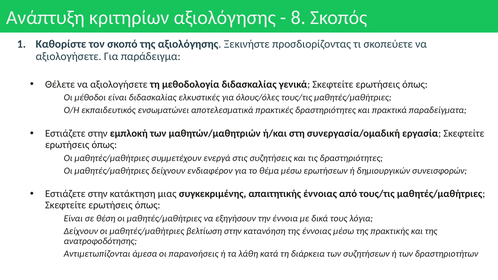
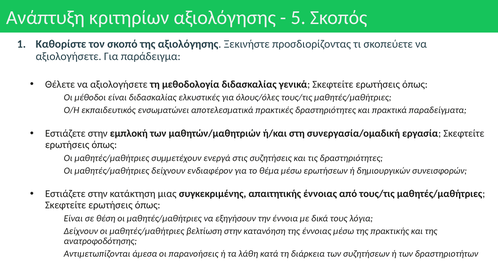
8: 8 -> 5 (298, 18)
